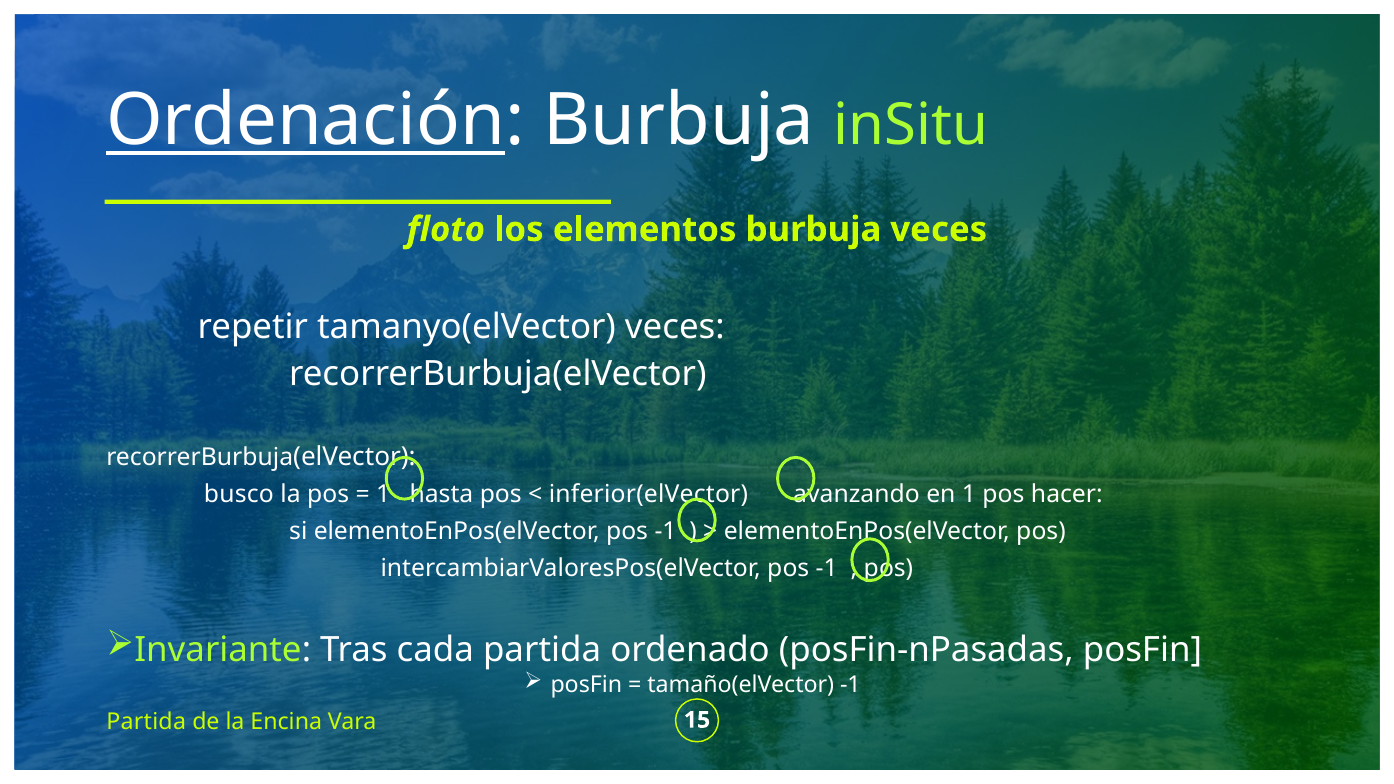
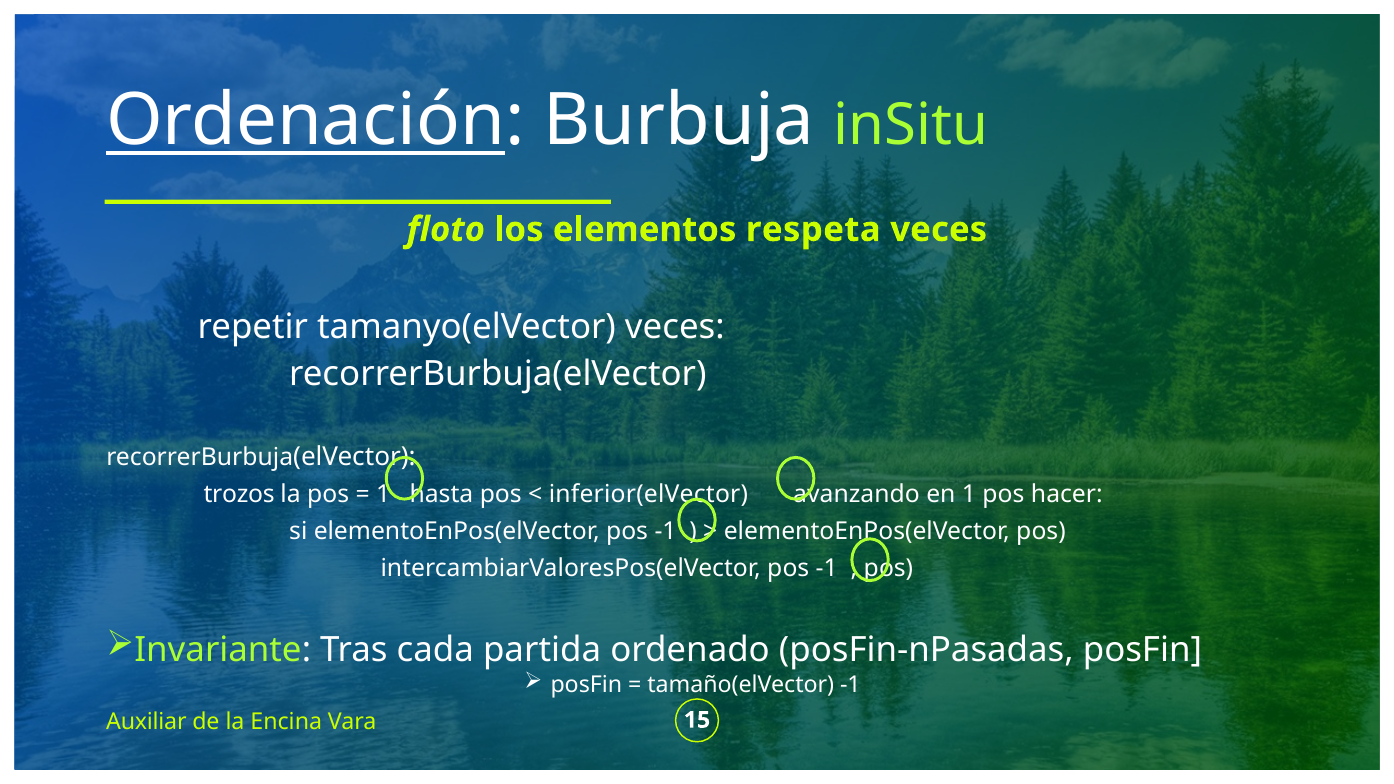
elementos burbuja: burbuja -> respeta (813, 230)
busco: busco -> trozos (239, 495)
Partida: Partida -> Auxiliar (146, 722)
